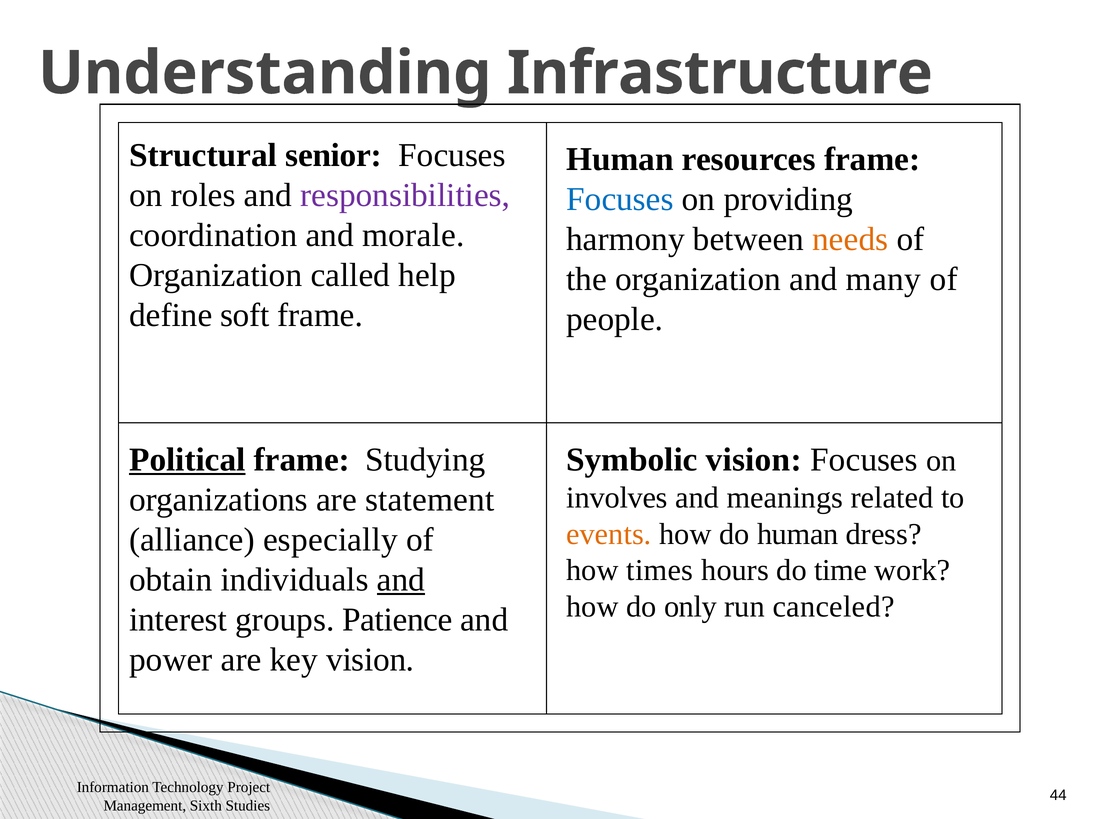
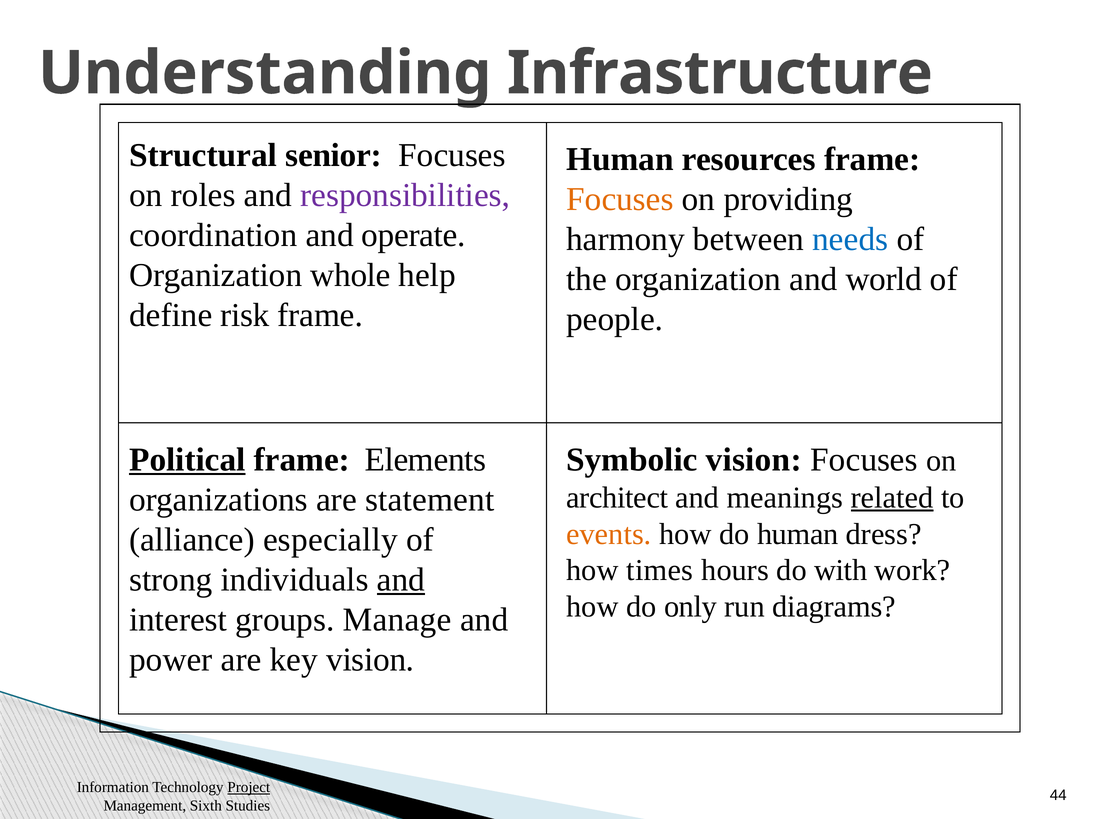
Focuses colour: blue -> orange (620, 199)
morale: morale -> operate (414, 235)
needs colour: orange -> blue (850, 240)
called: called -> whole (351, 275)
many: many -> world (884, 280)
soft: soft -> risk (245, 316)
Studying: Studying -> Elements (425, 460)
involves: involves -> architect (617, 498)
related underline: none -> present (892, 498)
time: time -> with (841, 571)
obtain: obtain -> strong (171, 580)
canceled: canceled -> diagrams (834, 607)
Patience: Patience -> Manage (397, 620)
Project underline: none -> present (249, 788)
